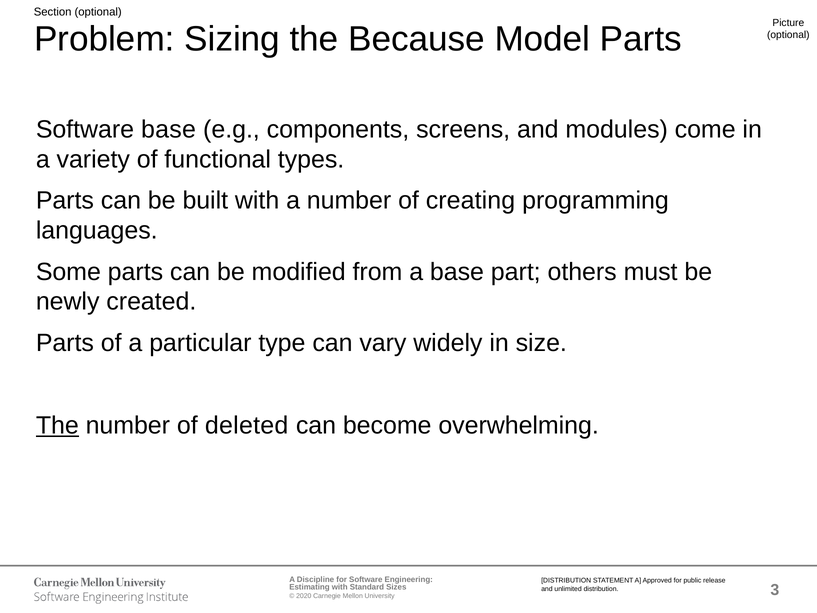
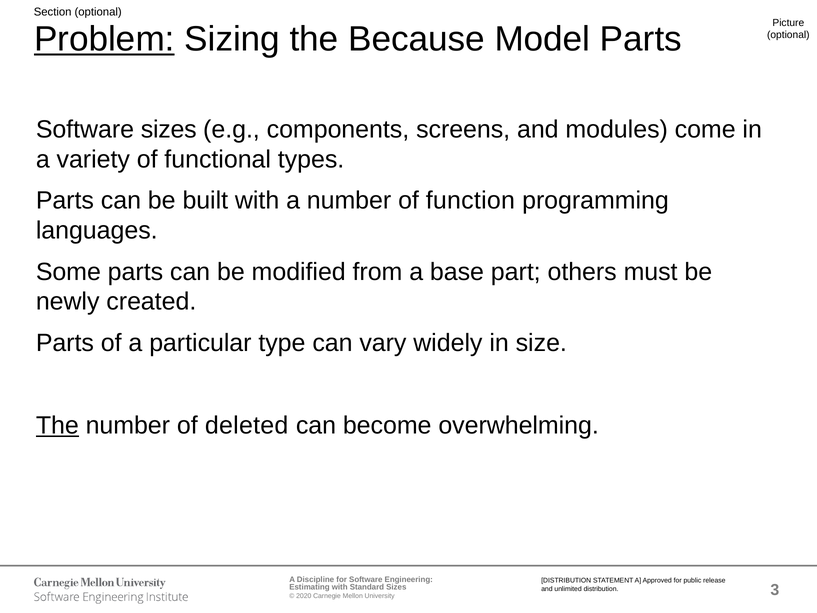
Problem underline: none -> present (104, 39)
Software base: base -> sizes (169, 129)
creating: creating -> function (470, 201)
